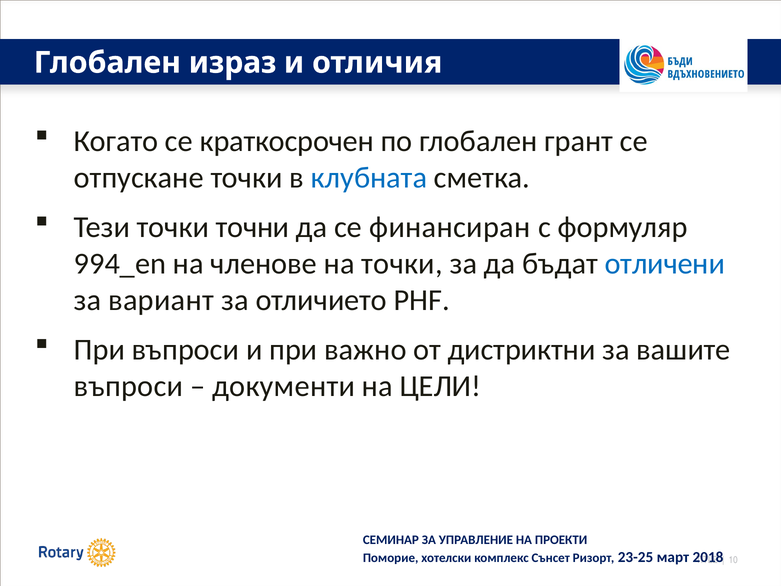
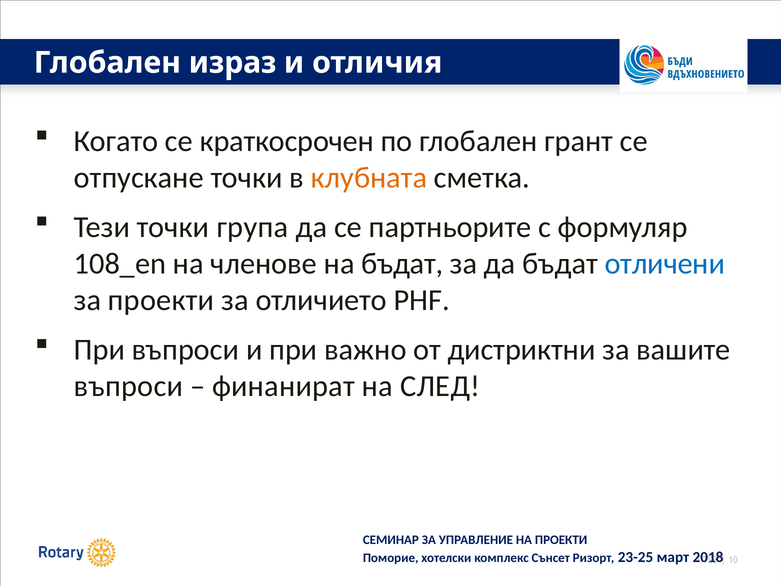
клубната colour: blue -> orange (369, 178)
точни: точни -> група (252, 227)
финансиран: финансиран -> партньорите (450, 227)
994_en: 994_en -> 108_en (120, 264)
на точки: точки -> бъдат (402, 264)
за вариант: вариант -> проекти (161, 300)
документи: документи -> финанират (284, 386)
ЦЕЛИ: ЦЕЛИ -> СЛЕД (440, 386)
